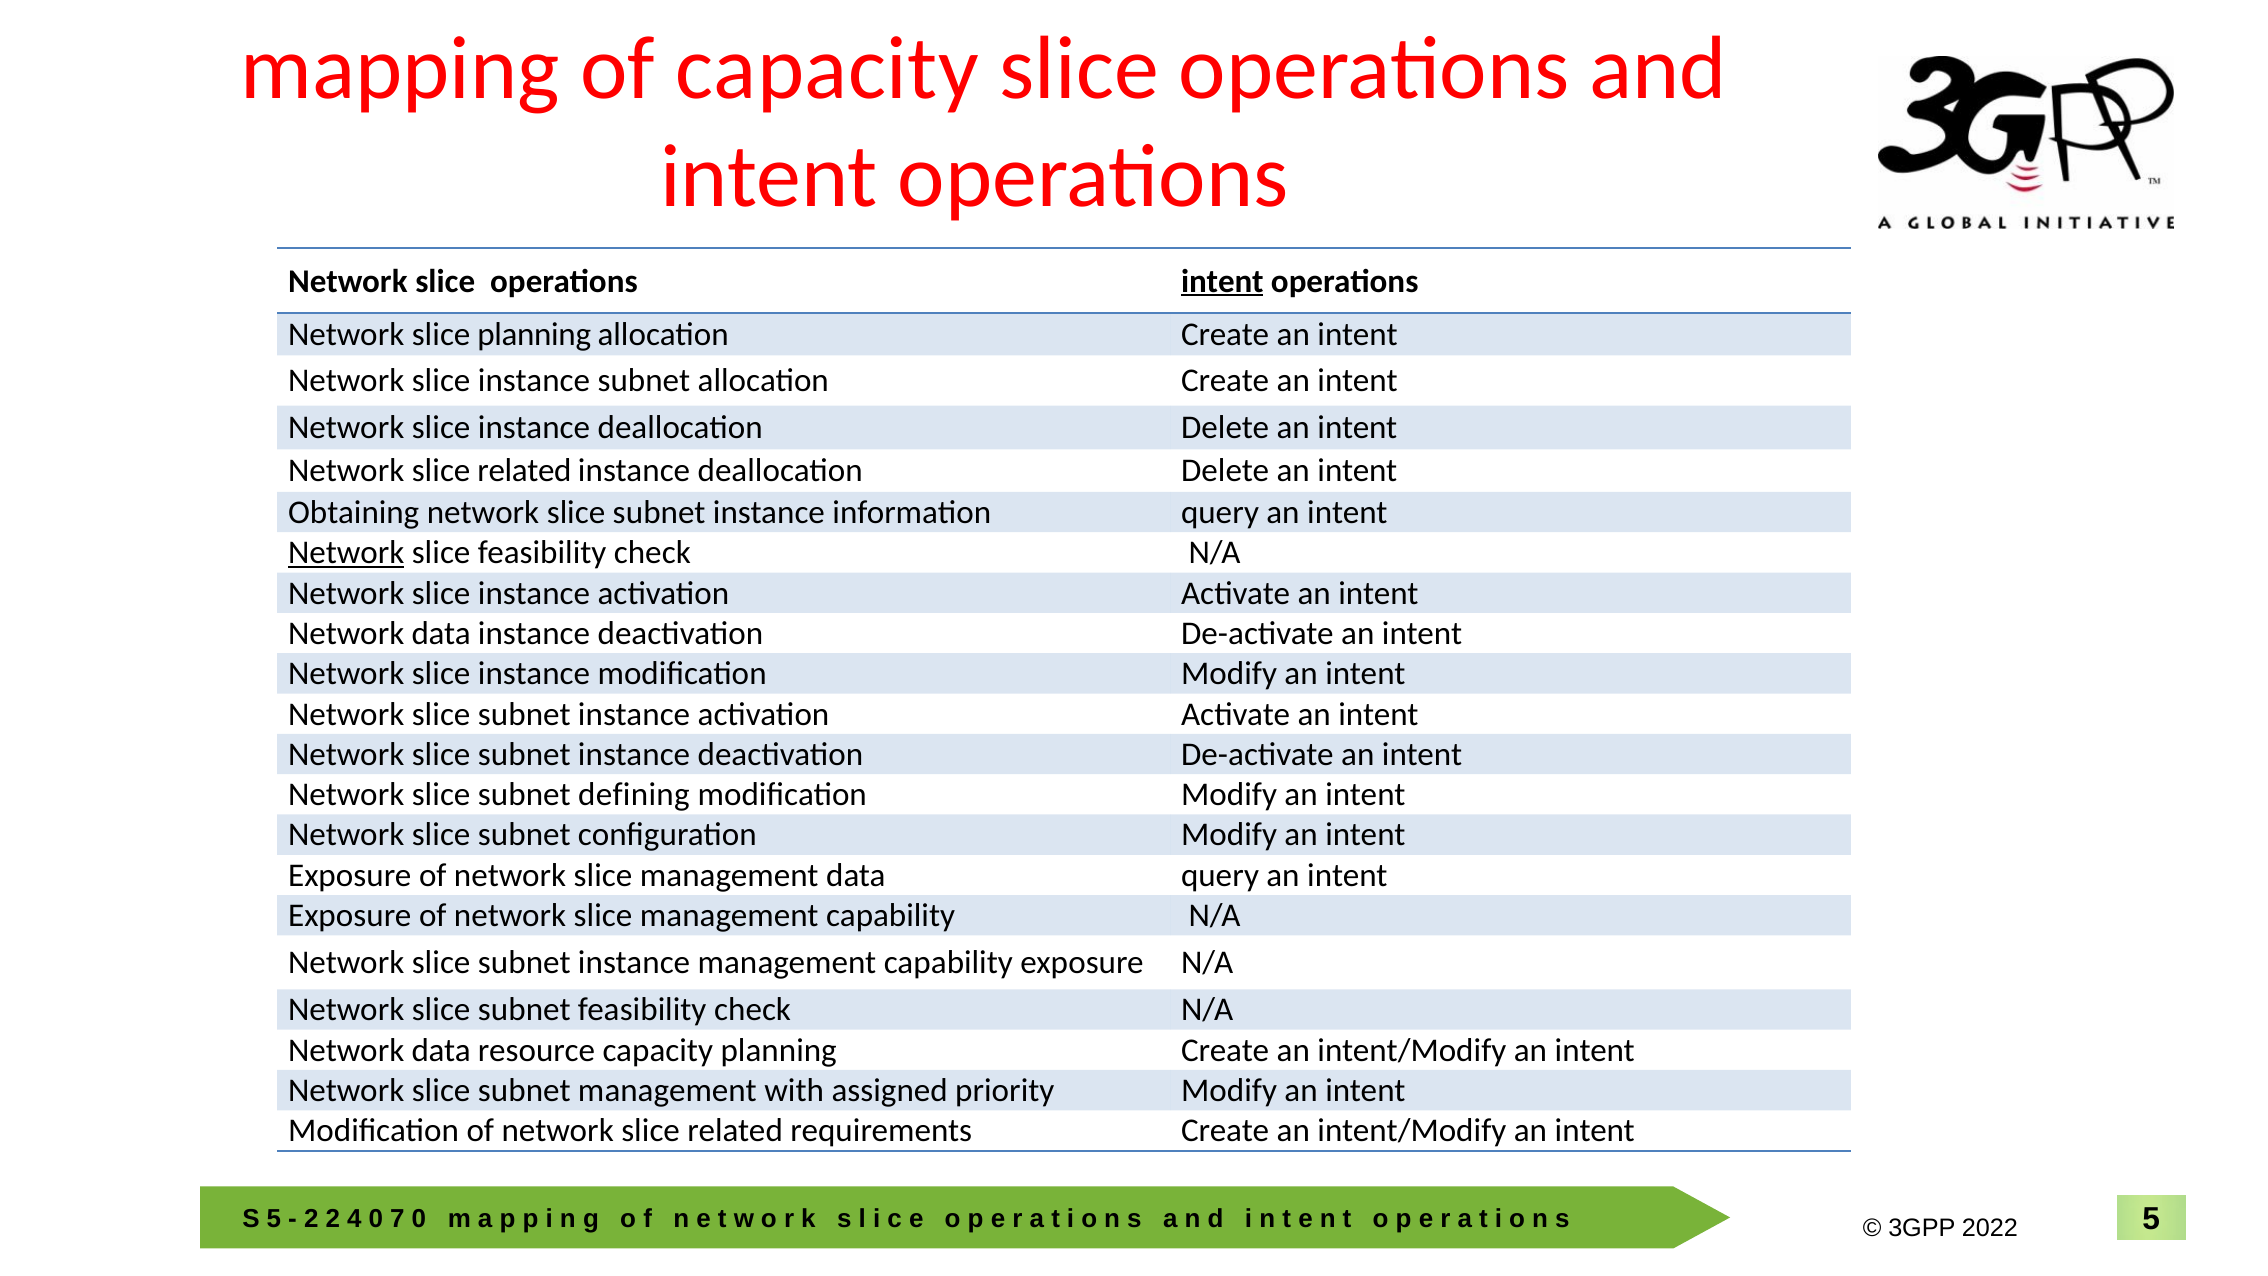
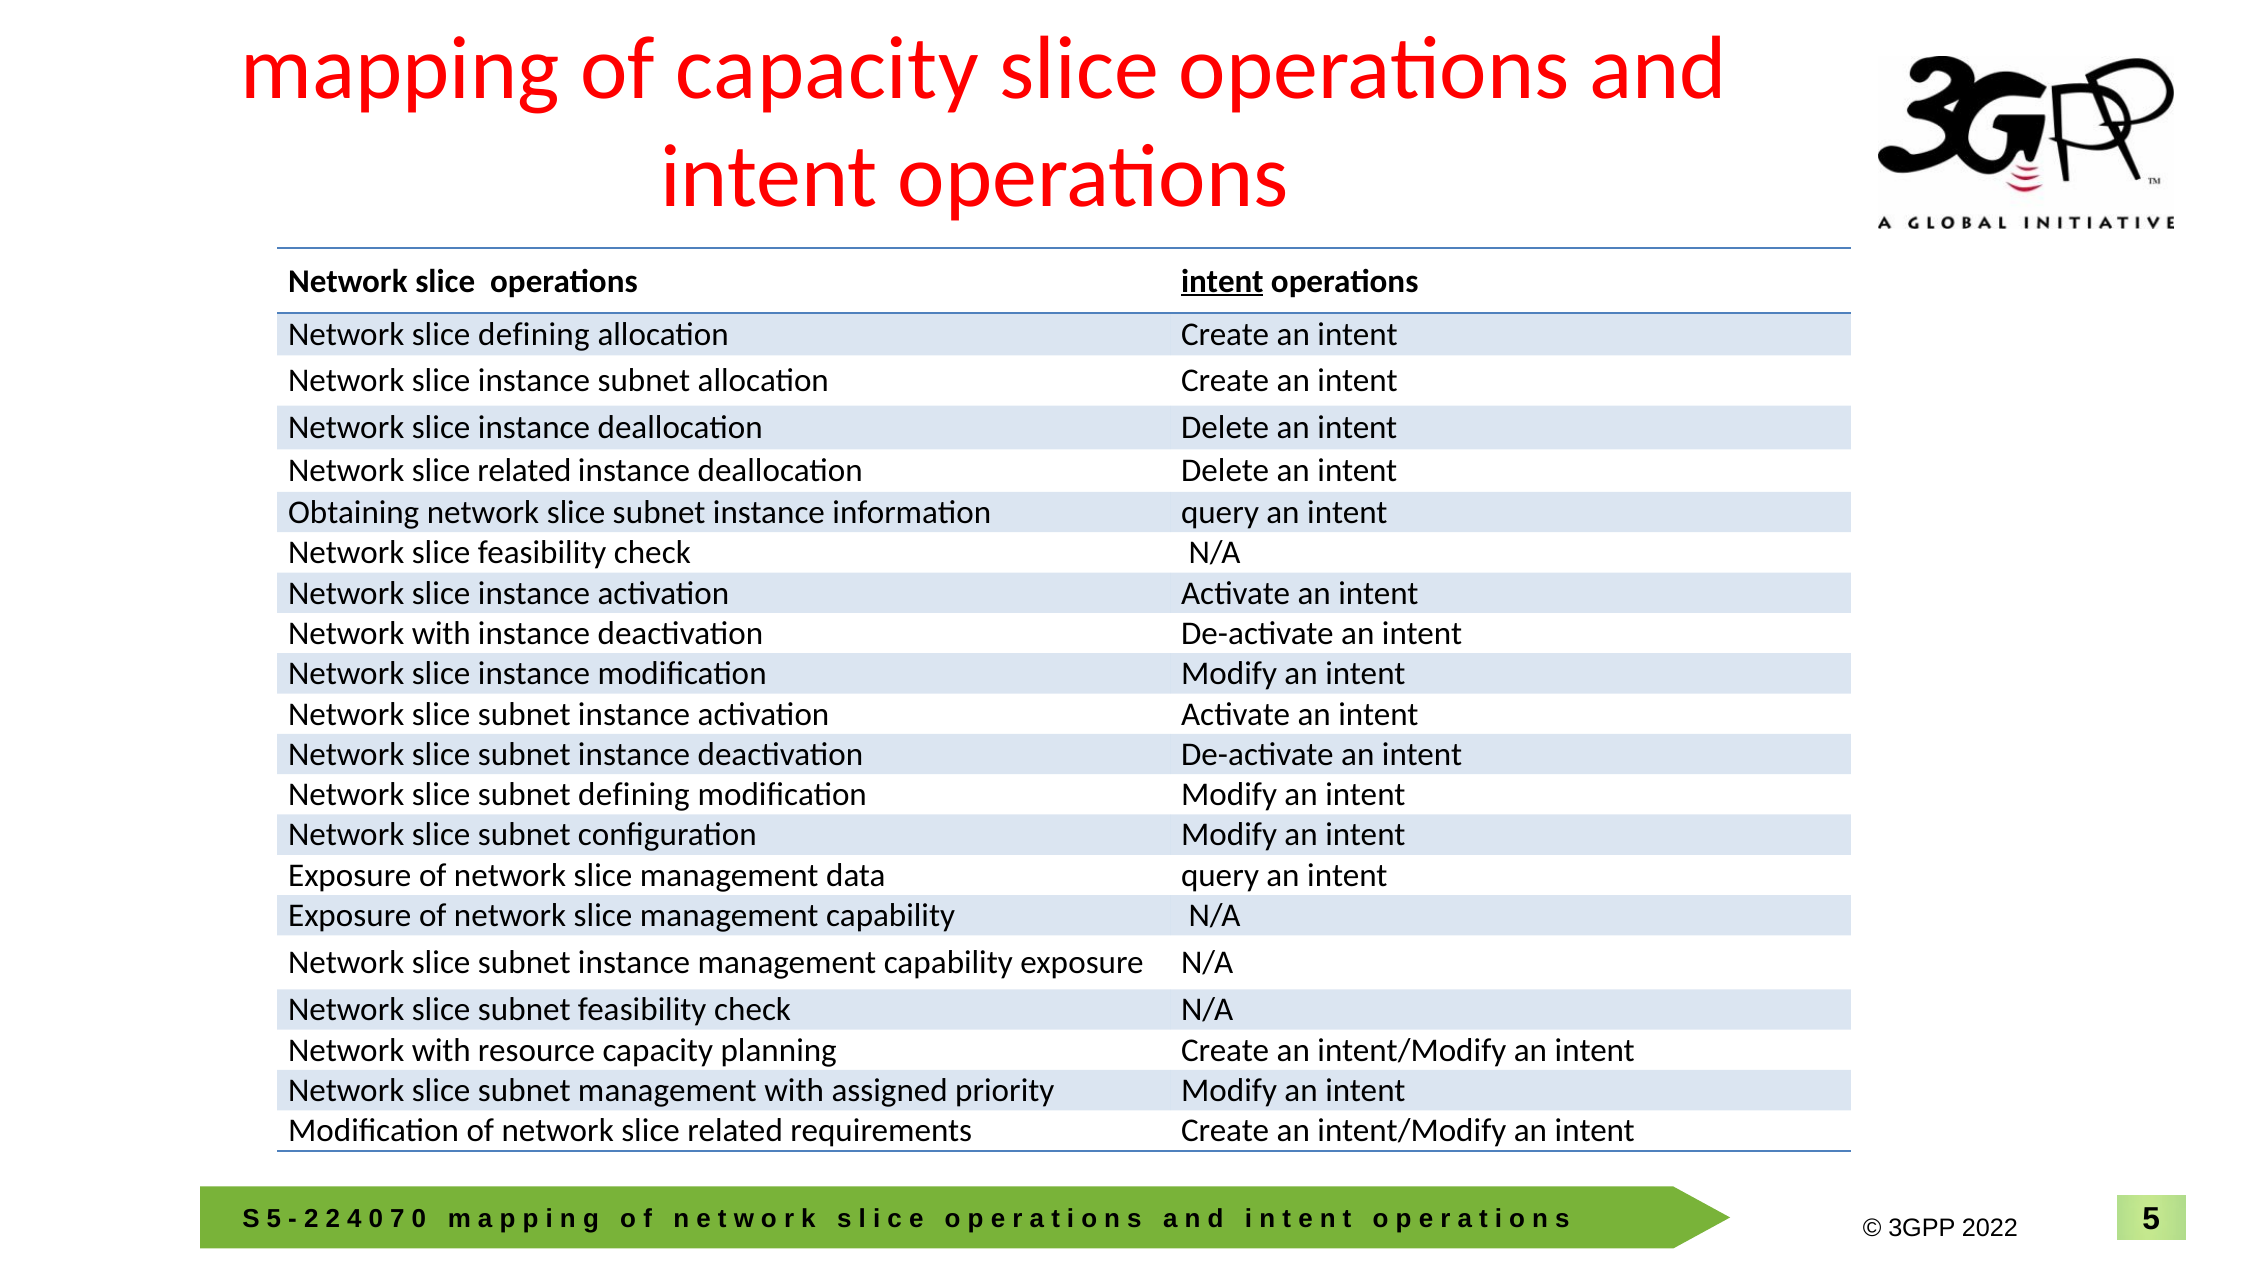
slice planning: planning -> defining (534, 335)
Network underline: present -> none (346, 553)
data: data -> with (441, 633)
data: data -> with (441, 1050)
